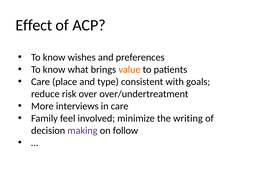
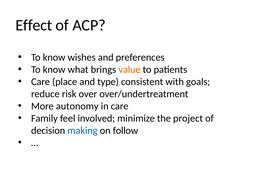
interviews: interviews -> autonomy (77, 106)
writing: writing -> project (188, 119)
making colour: purple -> blue (82, 131)
